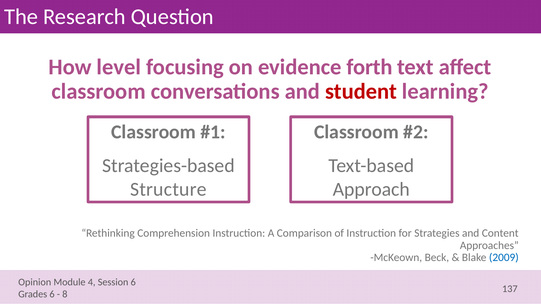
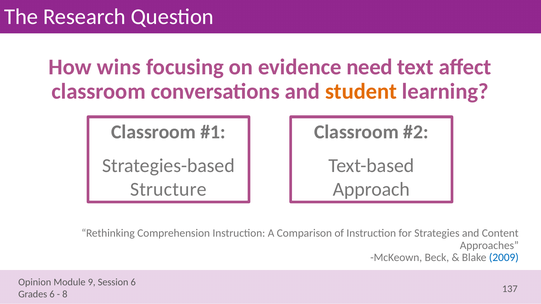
level: level -> wins (119, 67)
forth: forth -> need (369, 67)
student colour: red -> orange (361, 91)
4: 4 -> 9 (92, 282)
